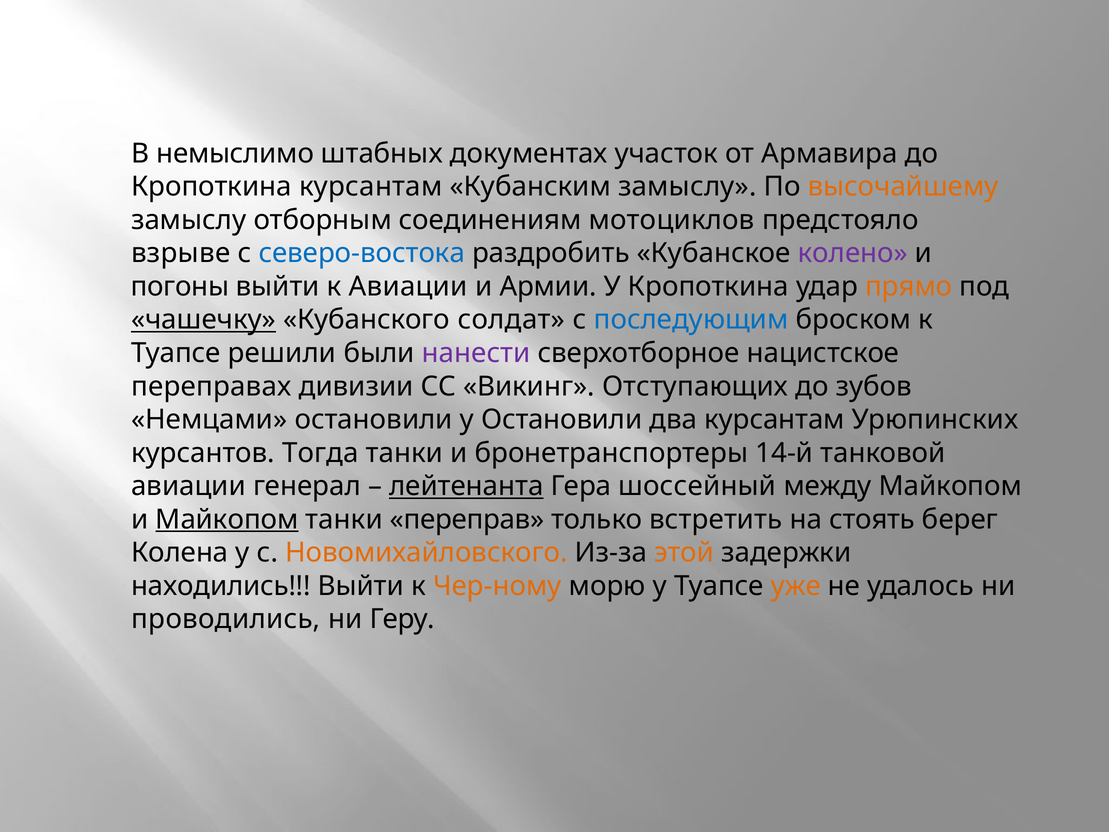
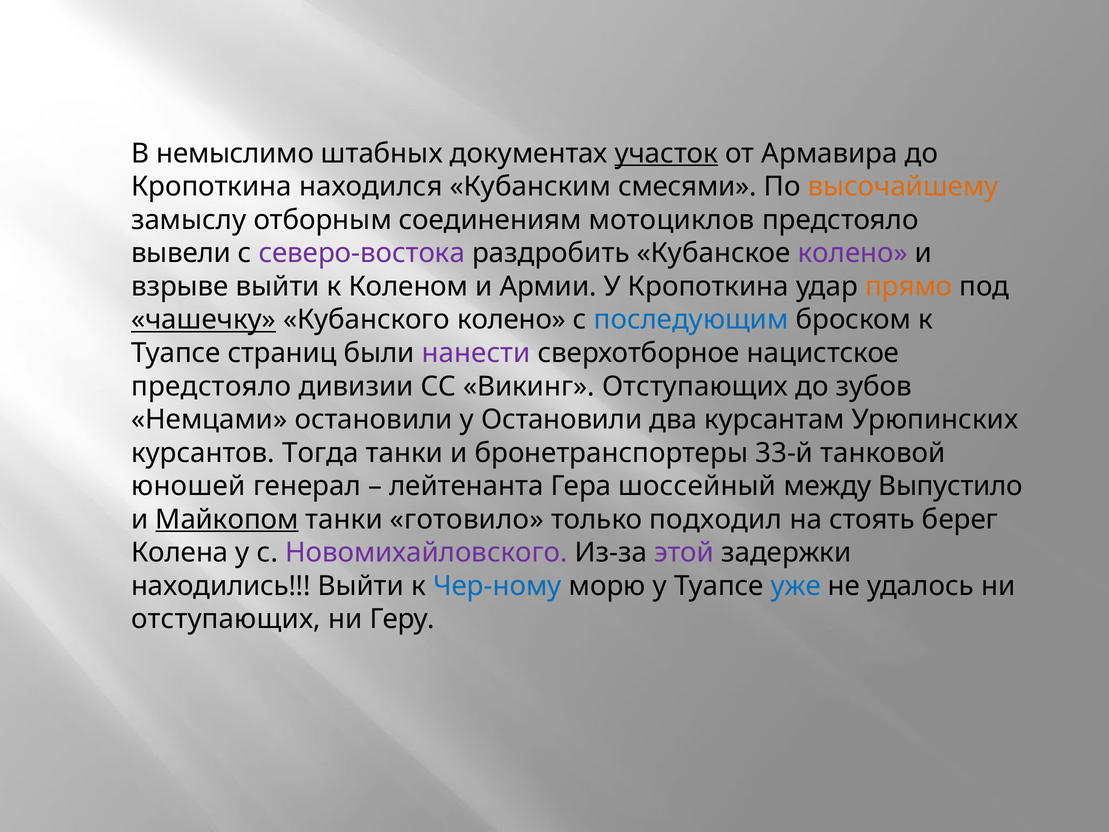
участок underline: none -> present (666, 153)
Кропоткина курсантам: курсантам -> находился (371, 187)
Кубанским замыслу: замыслу -> смесями (688, 187)
взрыве: взрыве -> вывели (181, 253)
северо-востока colour: blue -> purple (362, 253)
погоны: погоны -> взрыве (180, 286)
к Авиации: Авиации -> Коленом (408, 286)
Кубанского солдат: солдат -> колено (512, 320)
решили: решили -> страниц (282, 353)
переправах: переправах -> предстояло (211, 386)
14-й: 14-й -> 33-й (784, 453)
авиации: авиации -> юношей (188, 486)
лейтенанта underline: present -> none (466, 486)
между Майкопом: Майкопом -> Выпустило (950, 486)
переправ: переправ -> готовило (467, 519)
встретить: встретить -> подходил (716, 519)
Новомихайловского colour: orange -> purple (426, 553)
этой colour: orange -> purple (684, 553)
Чер-ному colour: orange -> blue (497, 586)
уже colour: orange -> blue (796, 586)
проводились: проводились -> отступающих (226, 619)
